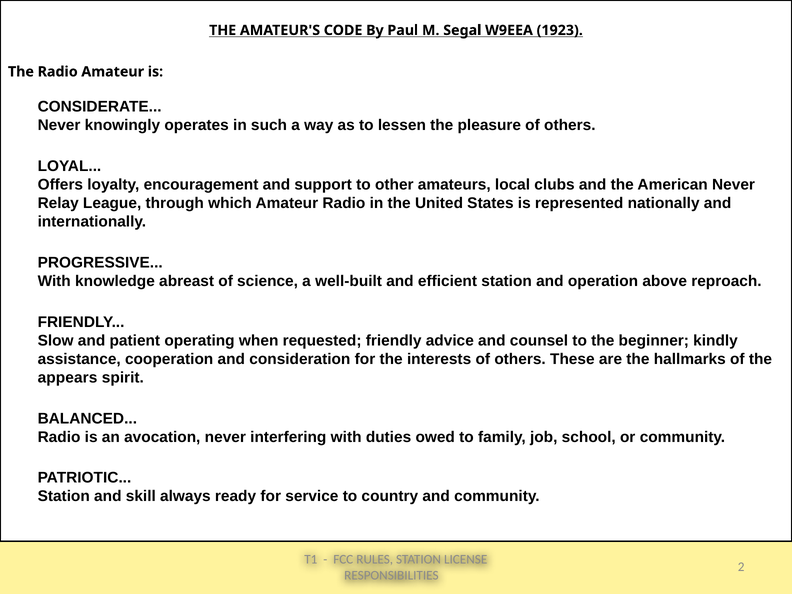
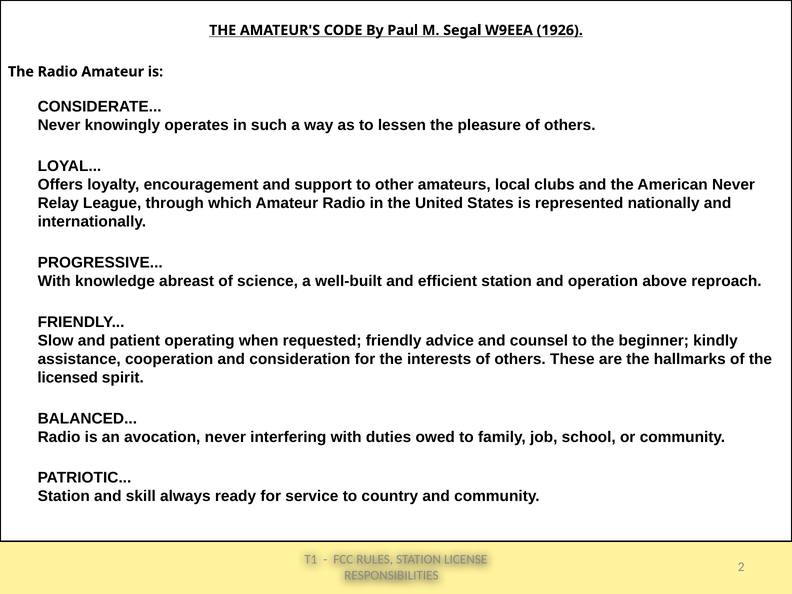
1923: 1923 -> 1926 (560, 30)
appears: appears -> licensed (68, 378)
